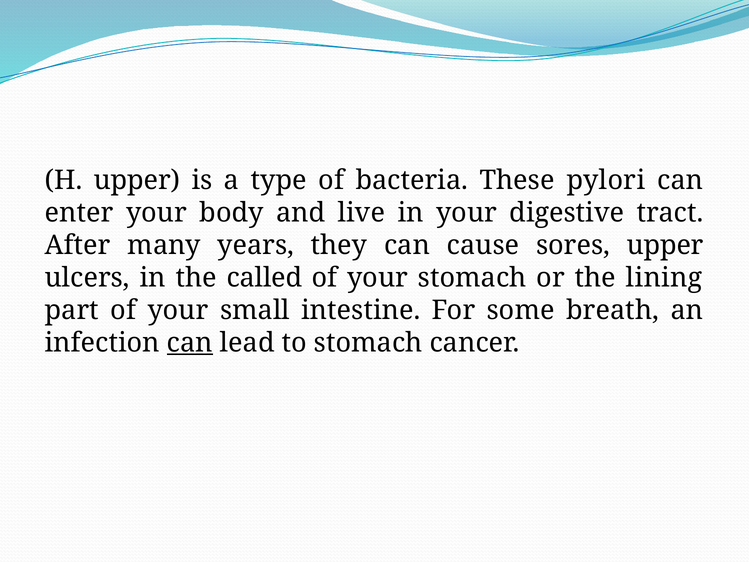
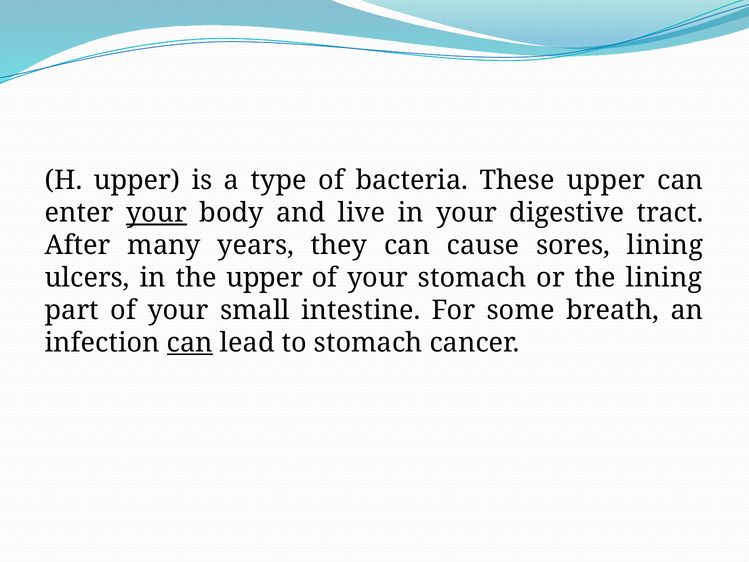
These pylori: pylori -> upper (606, 180)
your underline: none -> present (156, 213)
sores upper: upper -> lining (665, 245)
the called: called -> upper (264, 278)
